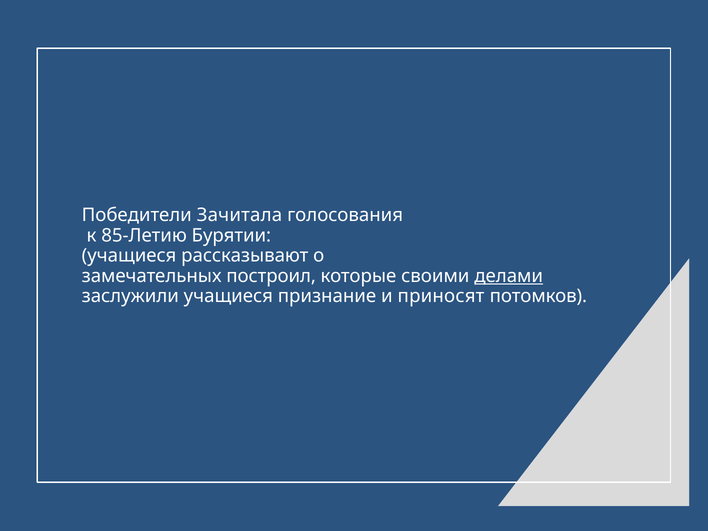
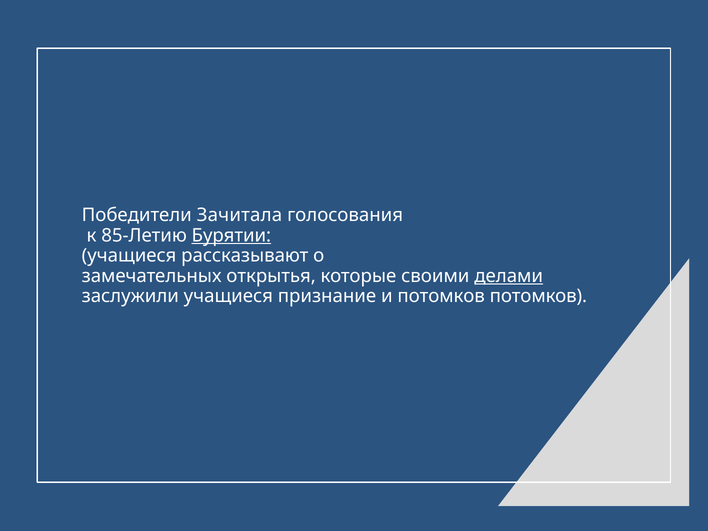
Бурятии underline: none -> present (231, 235)
построил: построил -> открытья (271, 276)
и приносят: приносят -> потомков (441, 296)
